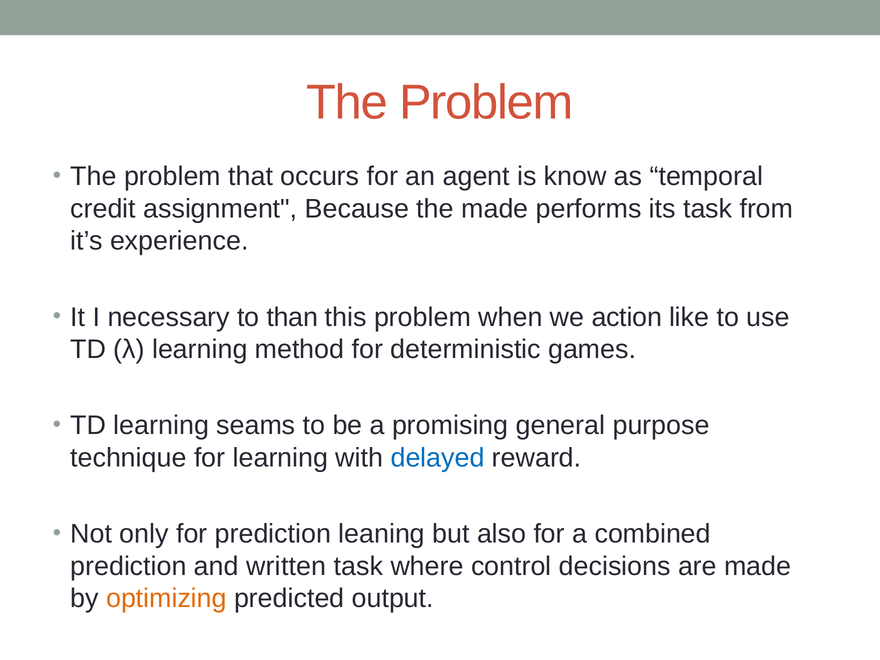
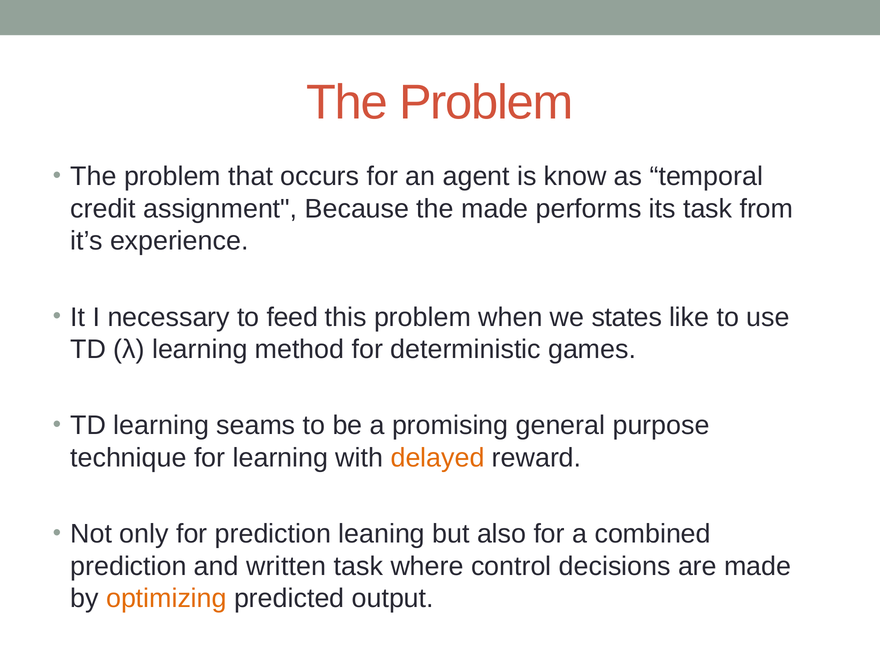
than: than -> feed (292, 317)
action: action -> states (627, 317)
delayed colour: blue -> orange (438, 458)
